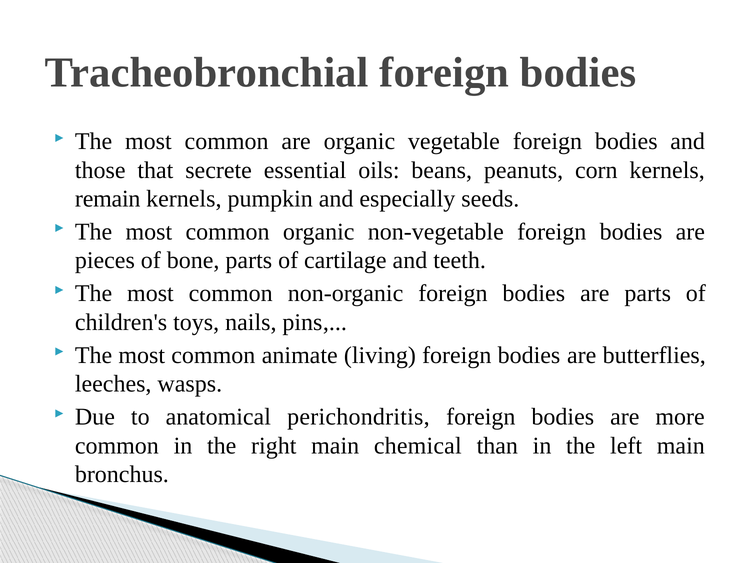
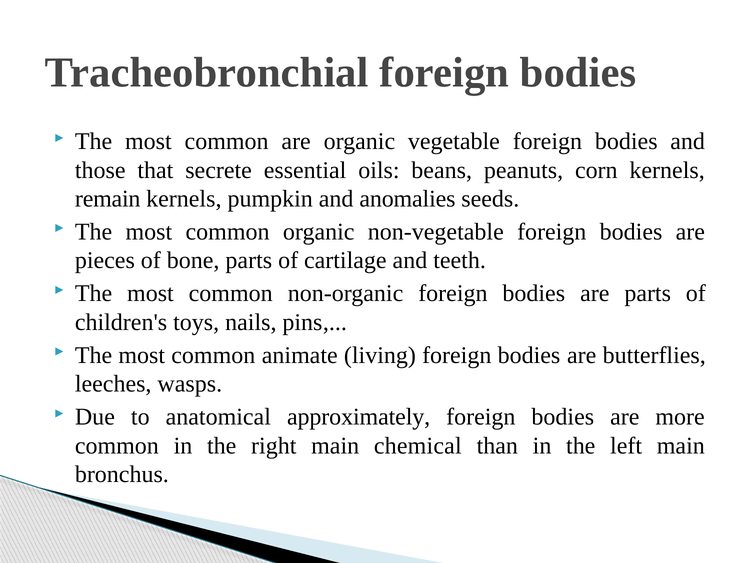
especially: especially -> anomalies (407, 199)
perichondritis: perichondritis -> approximately (359, 417)
